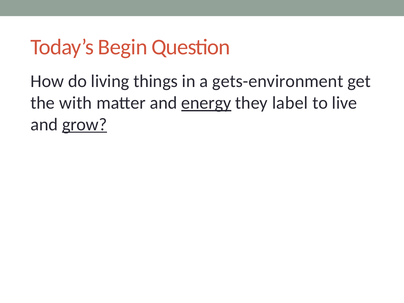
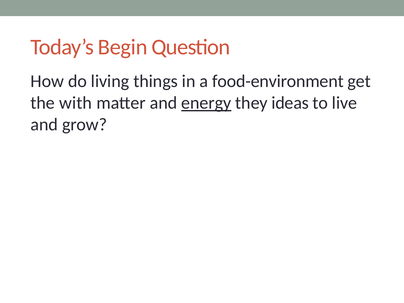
gets-environment: gets-environment -> food-environment (278, 81)
label: label -> ideas (290, 103)
grow underline: present -> none (85, 124)
